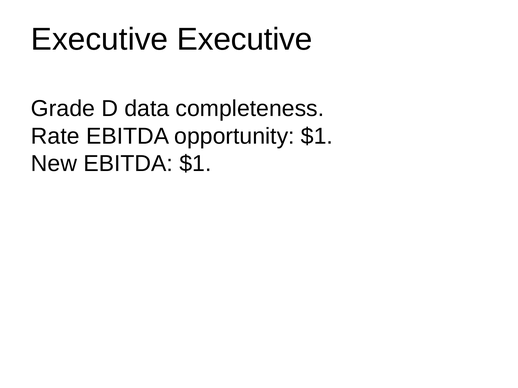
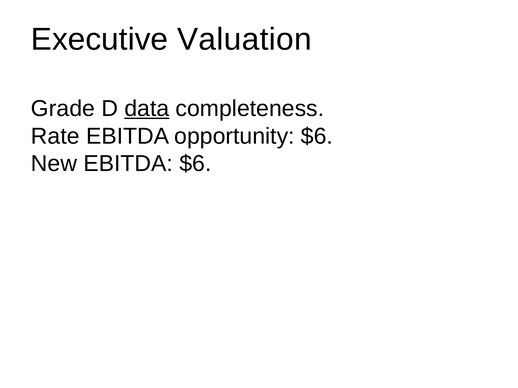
Executive Executive: Executive -> Valuation (244, 39)
data underline: none -> present (147, 109)
opportunity $1: $1 -> $6 (317, 136)
EBITDA $1: $1 -> $6 (195, 164)
